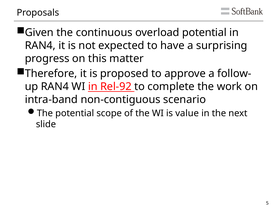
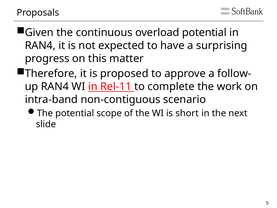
Rel-92: Rel-92 -> Rel-11 (116, 86)
value: value -> short (187, 113)
